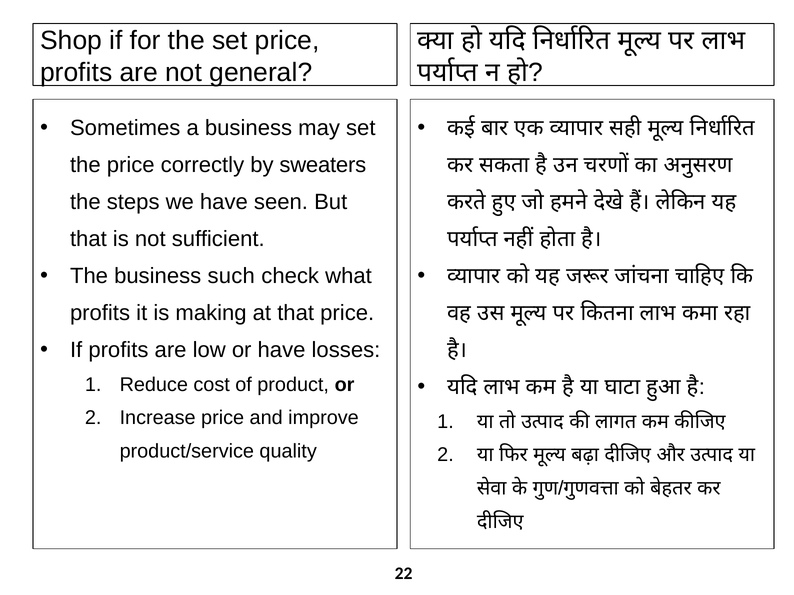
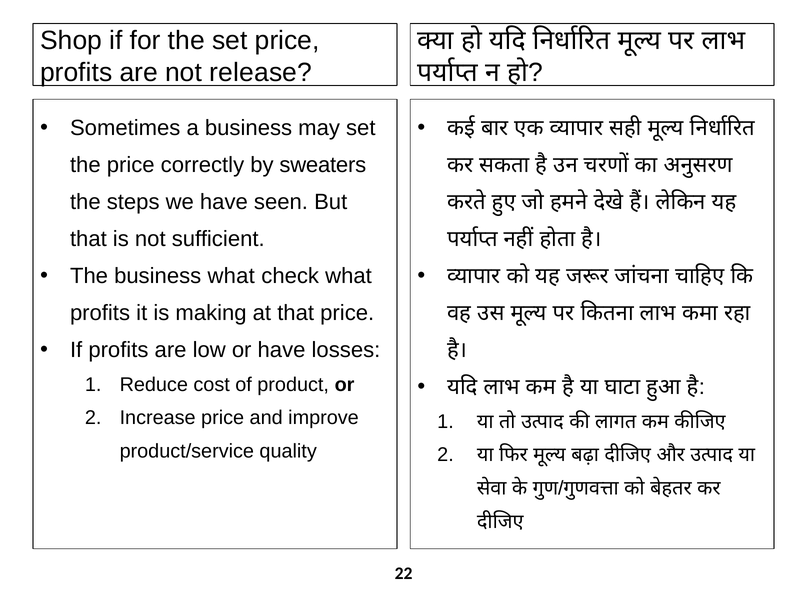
general: general -> release (261, 72)
business such: such -> what (231, 276)
